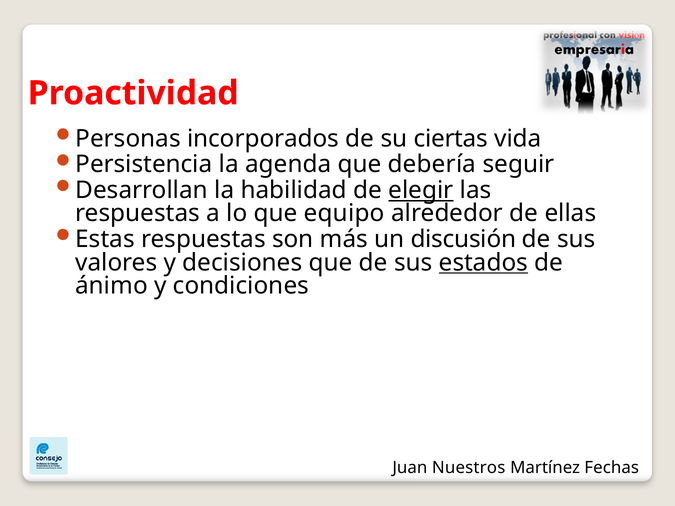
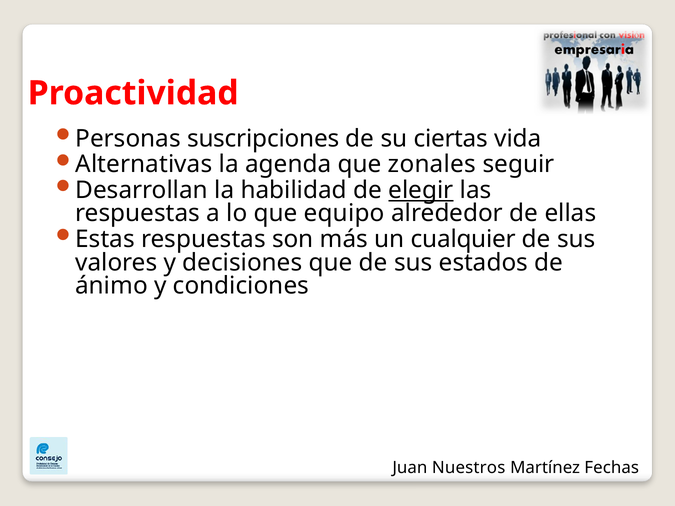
incorporados: incorporados -> suscripciones (263, 139)
Persistencia: Persistencia -> Alternativas (144, 164)
debería: debería -> zonales (432, 164)
discusión: discusión -> cualquier (463, 239)
estados underline: present -> none (483, 263)
